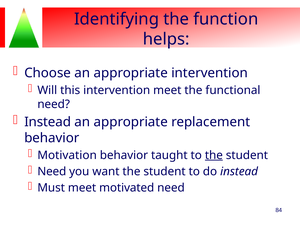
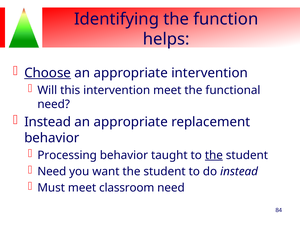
Choose underline: none -> present (48, 73)
Motivation: Motivation -> Processing (67, 155)
motivated: motivated -> classroom (127, 188)
